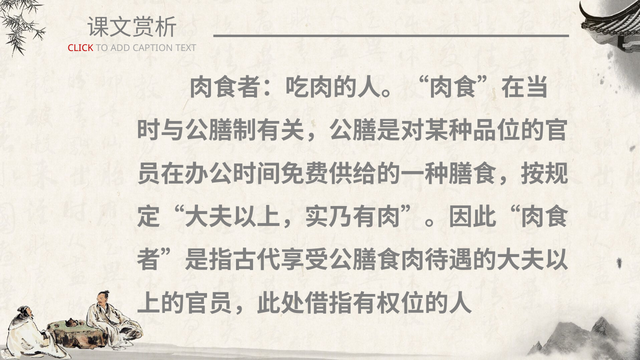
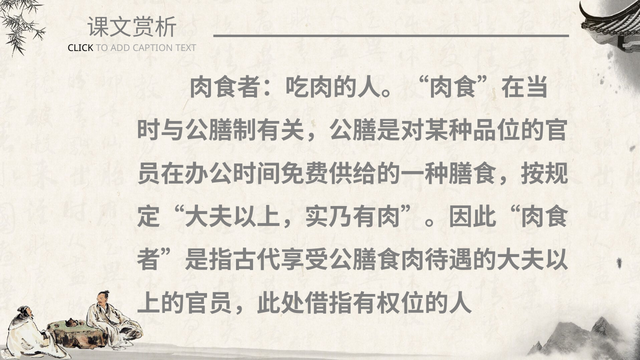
CLICK colour: red -> black (81, 48)
